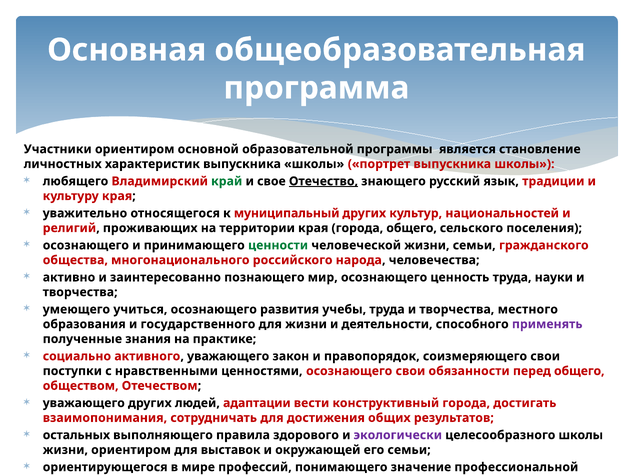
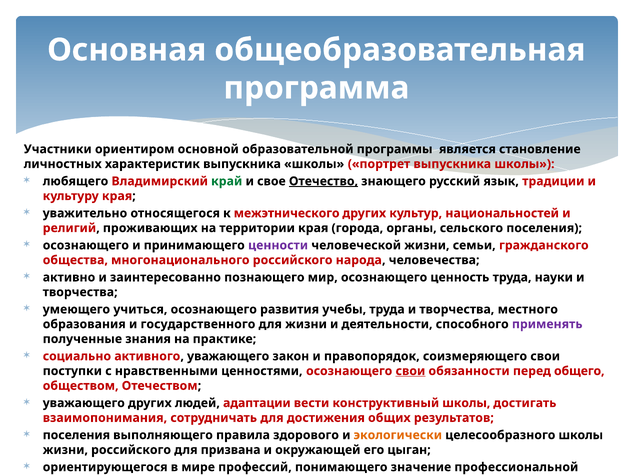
муниципальный: муниципальный -> межэтнического (287, 213)
города общего: общего -> органы (412, 228)
ценности colour: green -> purple (278, 245)
свои underline: none -> present (410, 371)
конструктивный города: города -> школы (466, 403)
остальных: остальных -> поселения (76, 435)
экологически colour: purple -> orange (398, 435)
жизни ориентиром: ориентиром -> российского (131, 450)
выставок: выставок -> призвана (231, 450)
его семьи: семьи -> цыган (409, 450)
